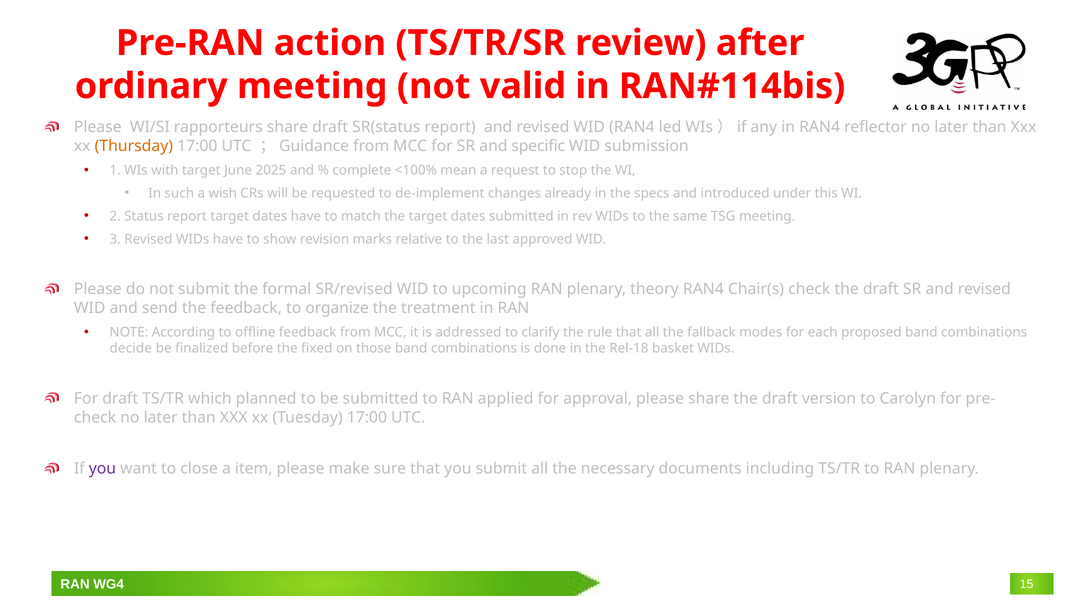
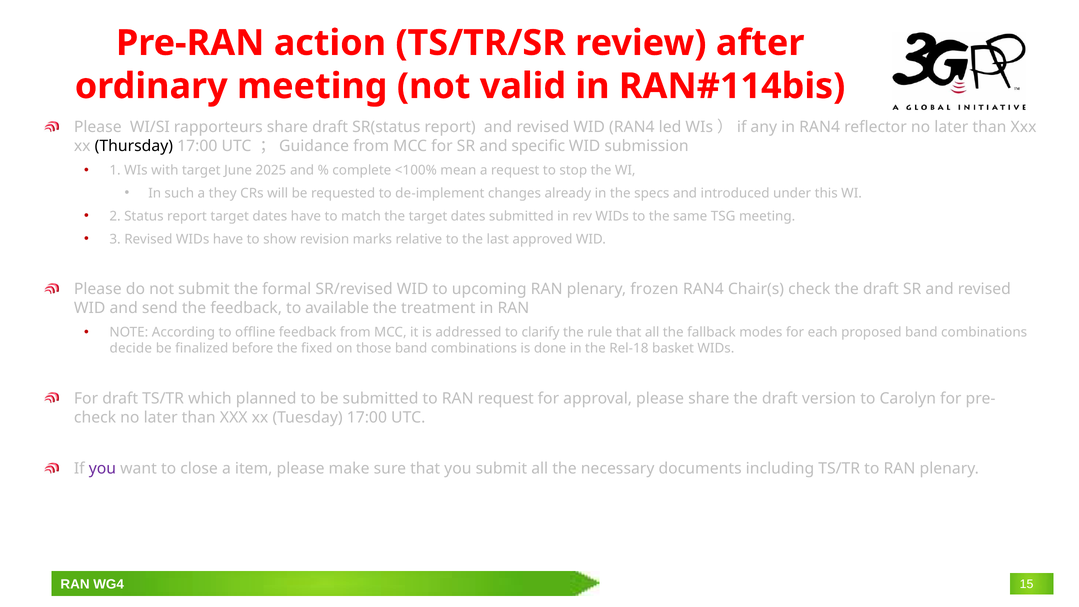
Thursday colour: orange -> black (134, 146)
wish: wish -> they (223, 193)
theory: theory -> frozen (654, 289)
organize: organize -> available (337, 308)
RAN applied: applied -> request (506, 399)
